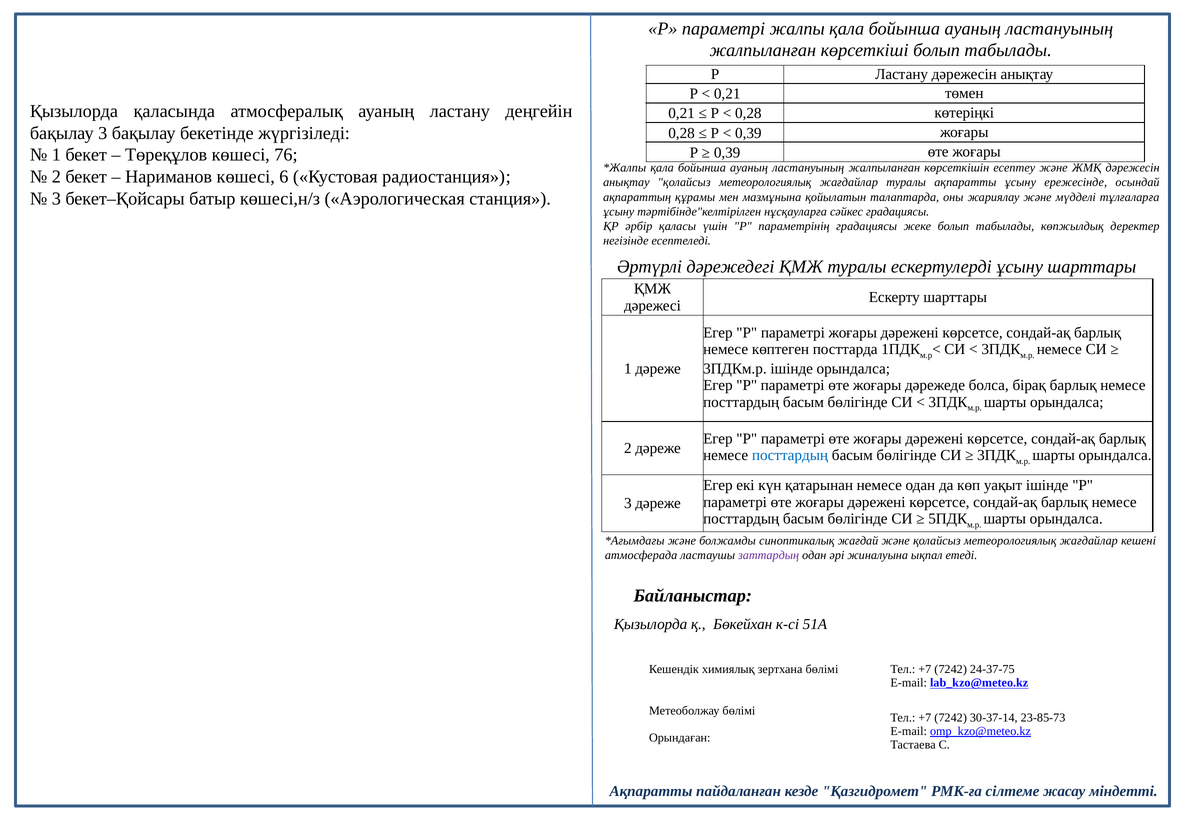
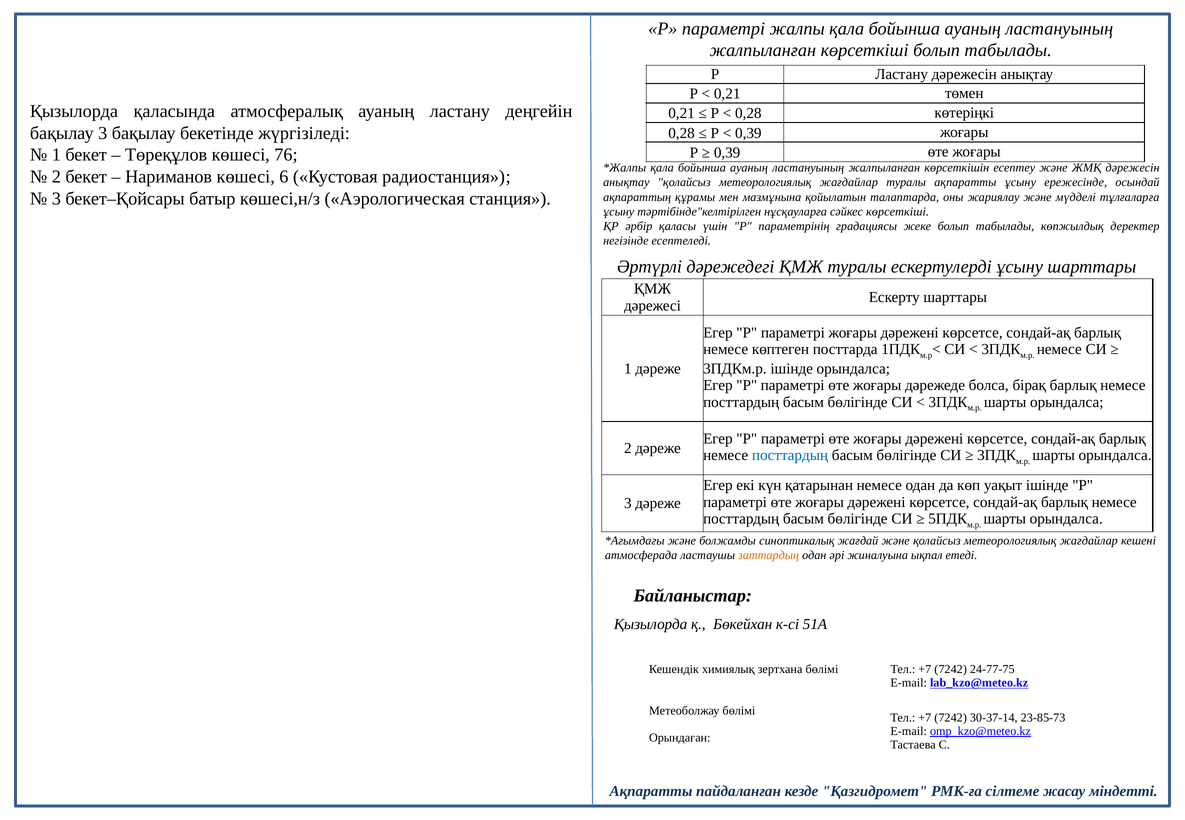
сәйкес градациясы: градациясы -> көрсеткіші (898, 212)
заттардың colour: purple -> orange (769, 556)
24-37-75: 24-37-75 -> 24-77-75 (992, 670)
